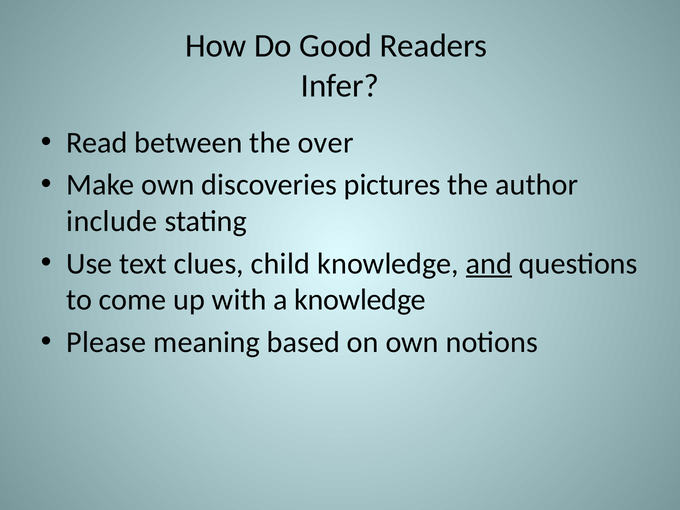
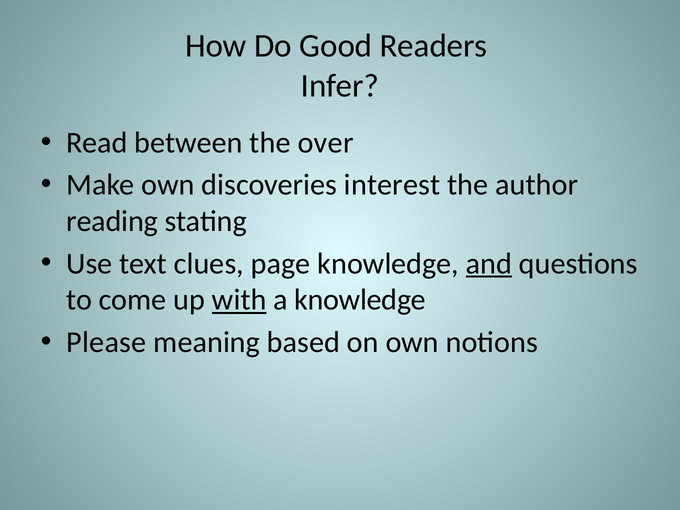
pictures: pictures -> interest (392, 185)
include: include -> reading (112, 221)
child: child -> page (281, 264)
with underline: none -> present (239, 300)
